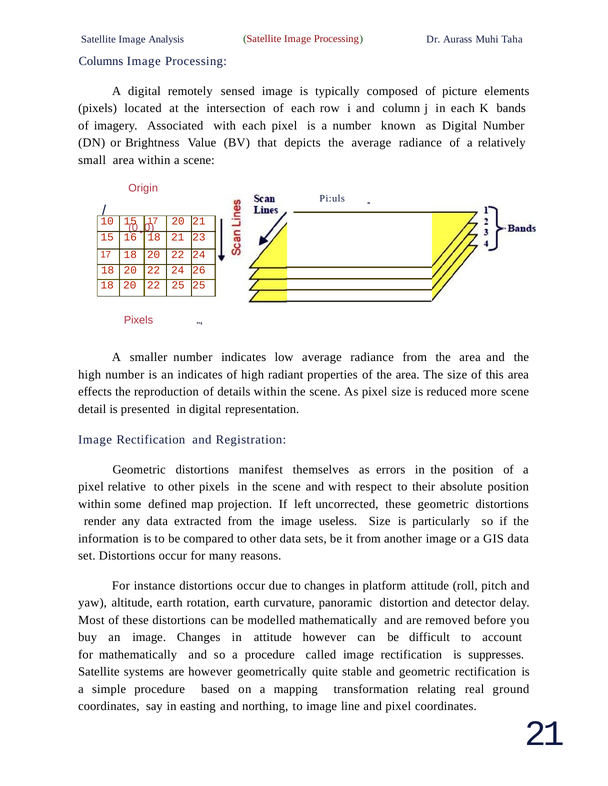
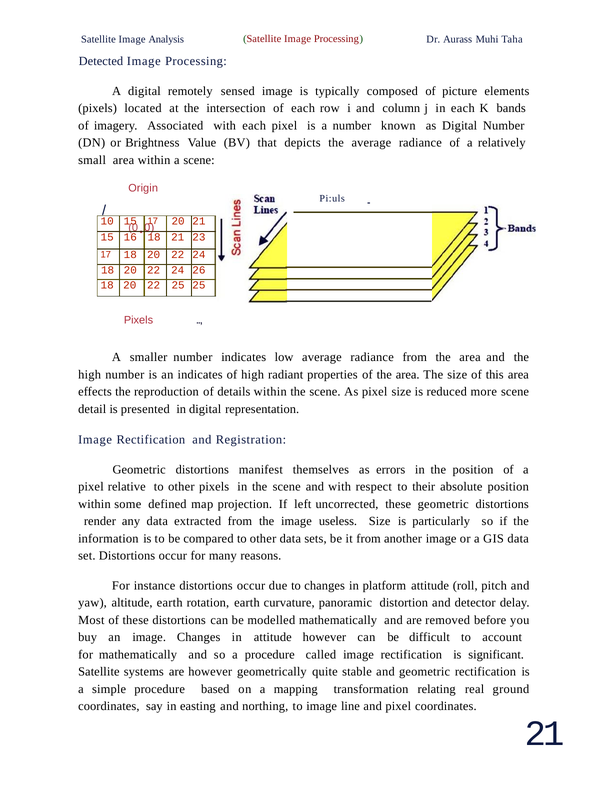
Columns: Columns -> Detected (101, 61)
suppresses: suppresses -> significant (496, 655)
